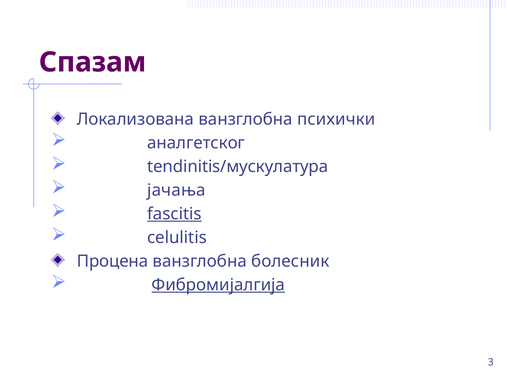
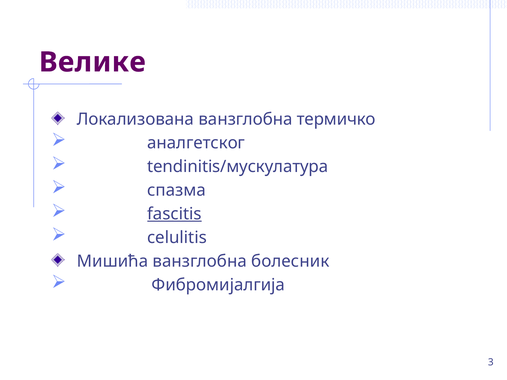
Спазам: Спазам -> Велике (92, 62)
психички: психички -> термичко (336, 119)
јачања: јачања -> спазма (176, 190)
Процена: Процена -> Мишића (113, 261)
Фибромијалгија underline: present -> none (218, 285)
